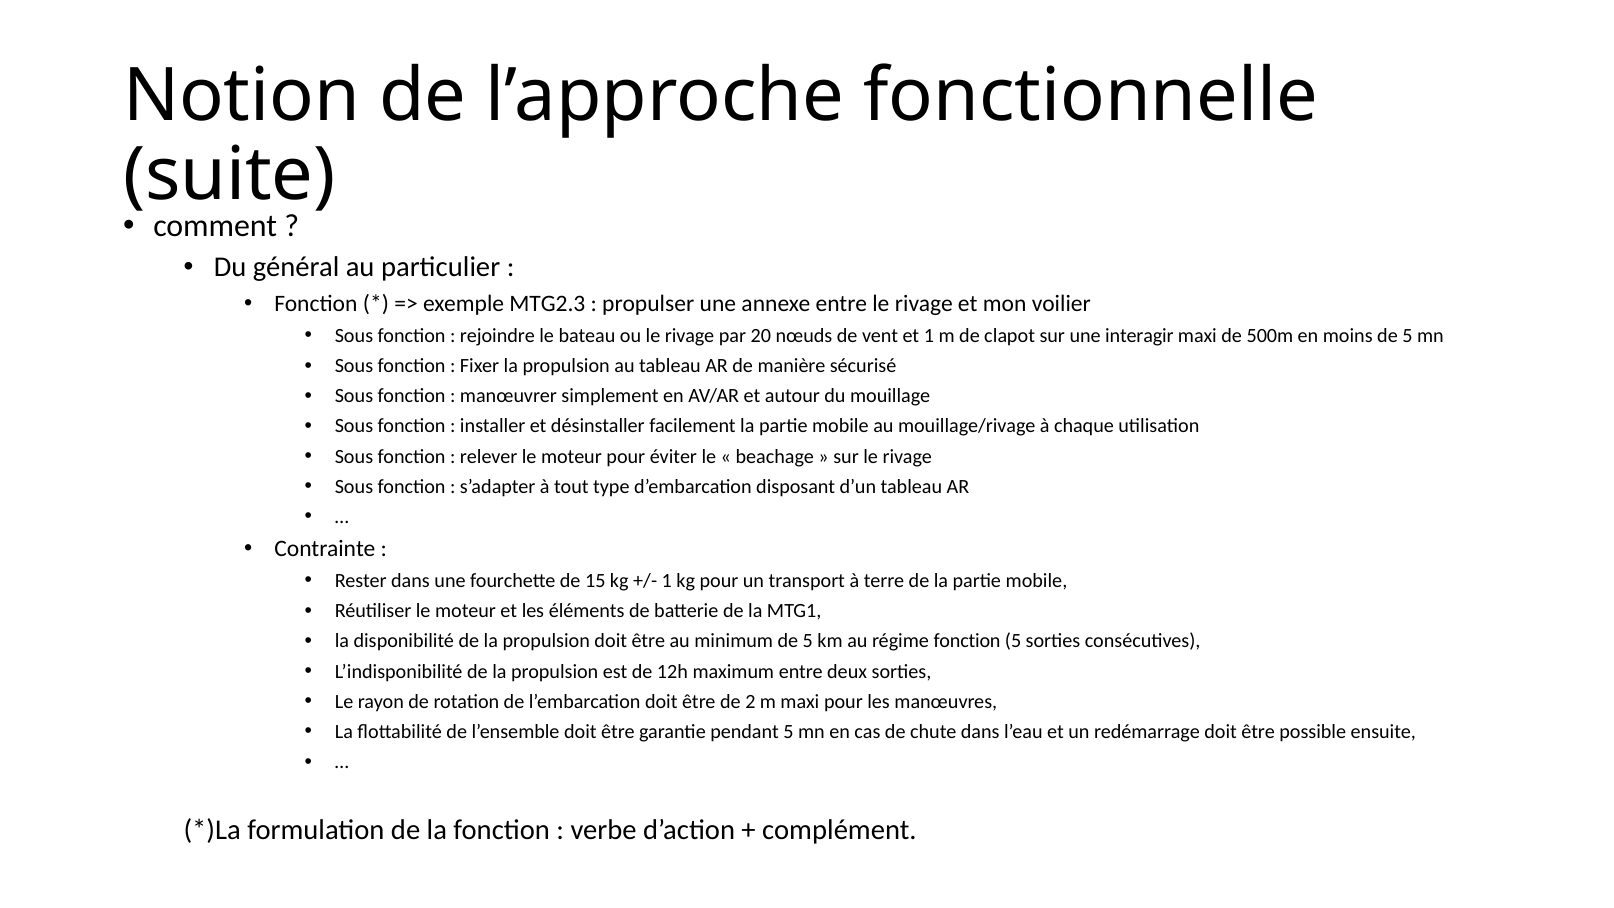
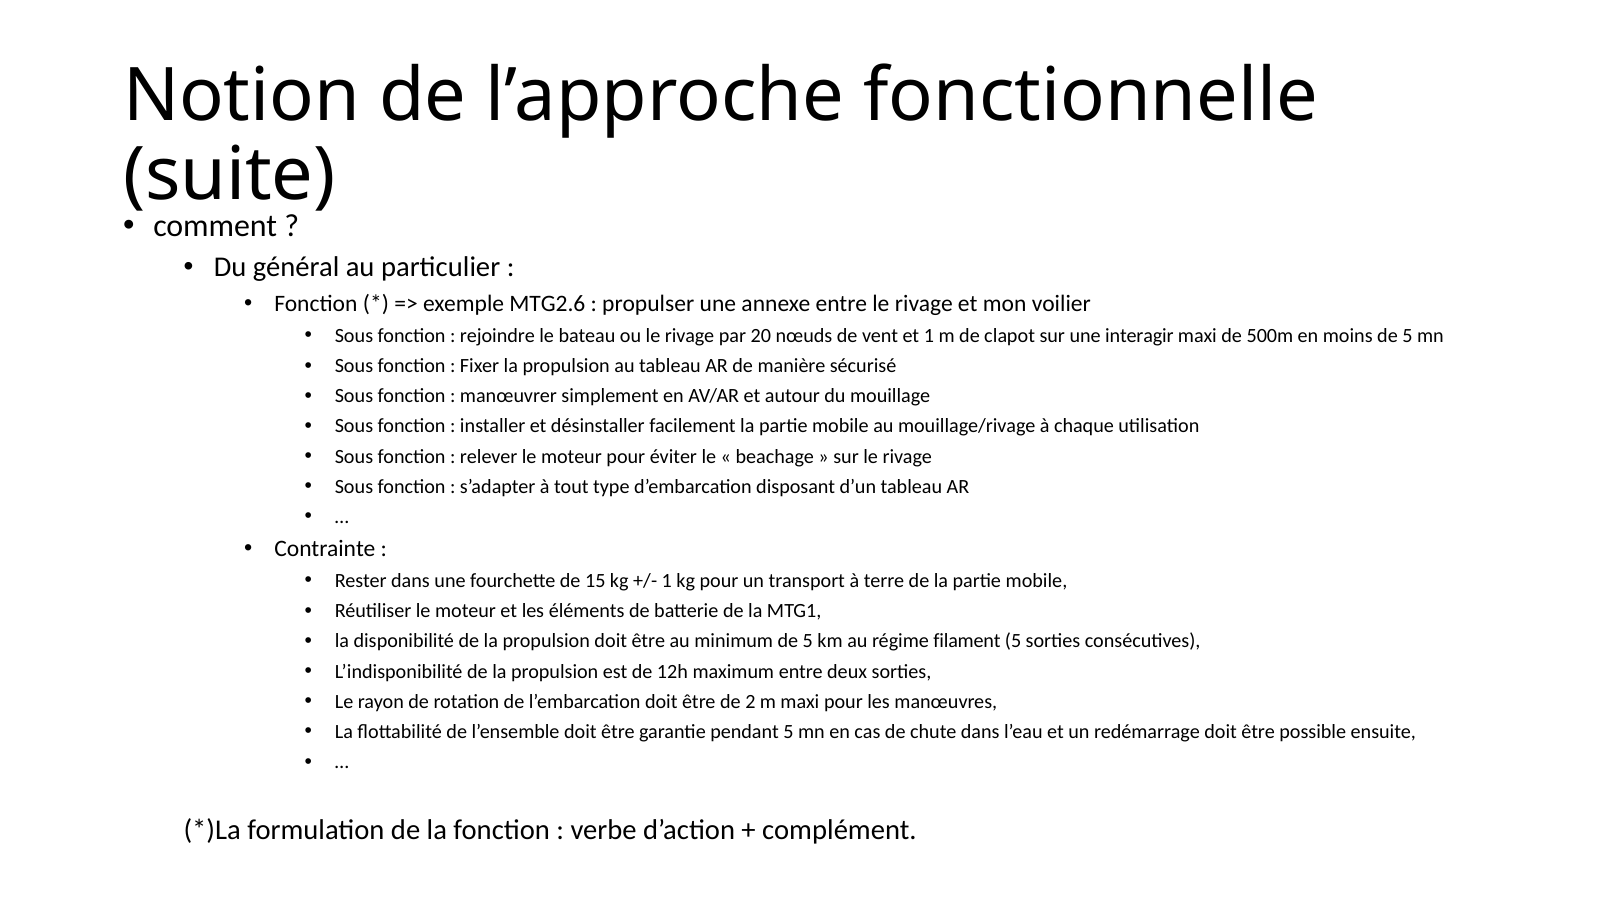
MTG2.3: MTG2.3 -> MTG2.6 (547, 304)
régime fonction: fonction -> filament (967, 641)
